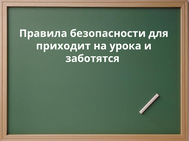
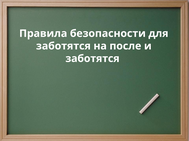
приходит: приходит -> заботятся (63, 46)
урока: урока -> после (125, 46)
